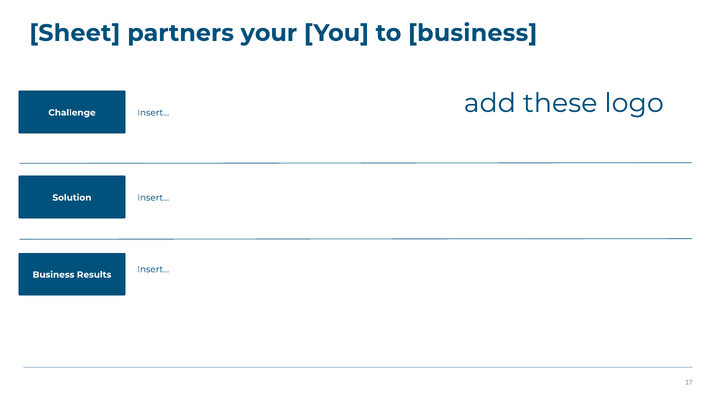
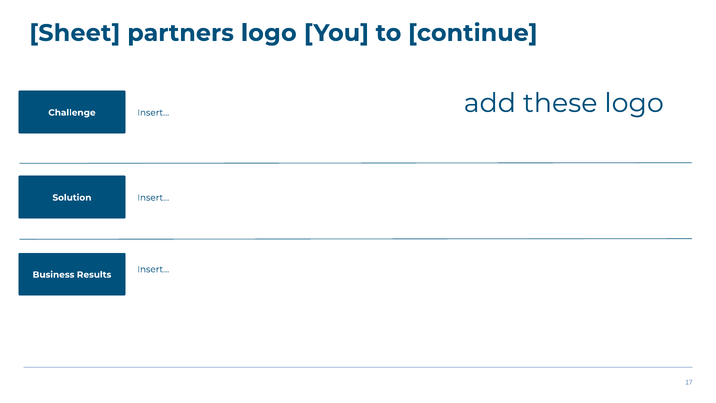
partners your: your -> logo (269, 33)
to business: business -> continue (473, 33)
